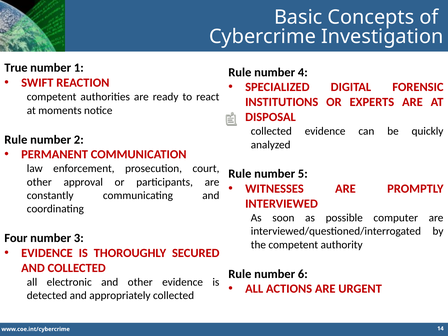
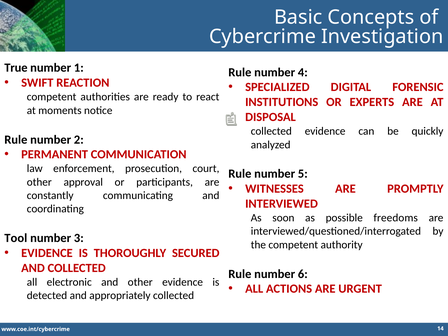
computer: computer -> freedoms (396, 218)
Four: Four -> Tool (16, 238)
